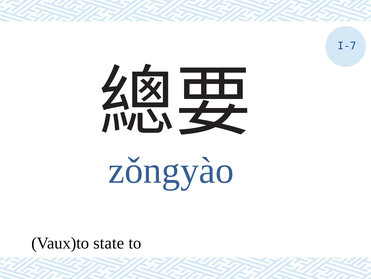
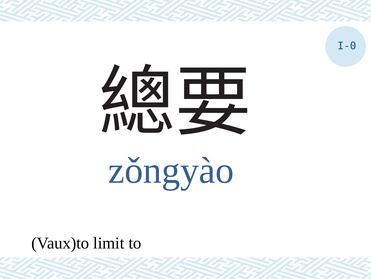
I-7: I-7 -> I-0 (347, 46)
state: state -> limit (109, 243)
